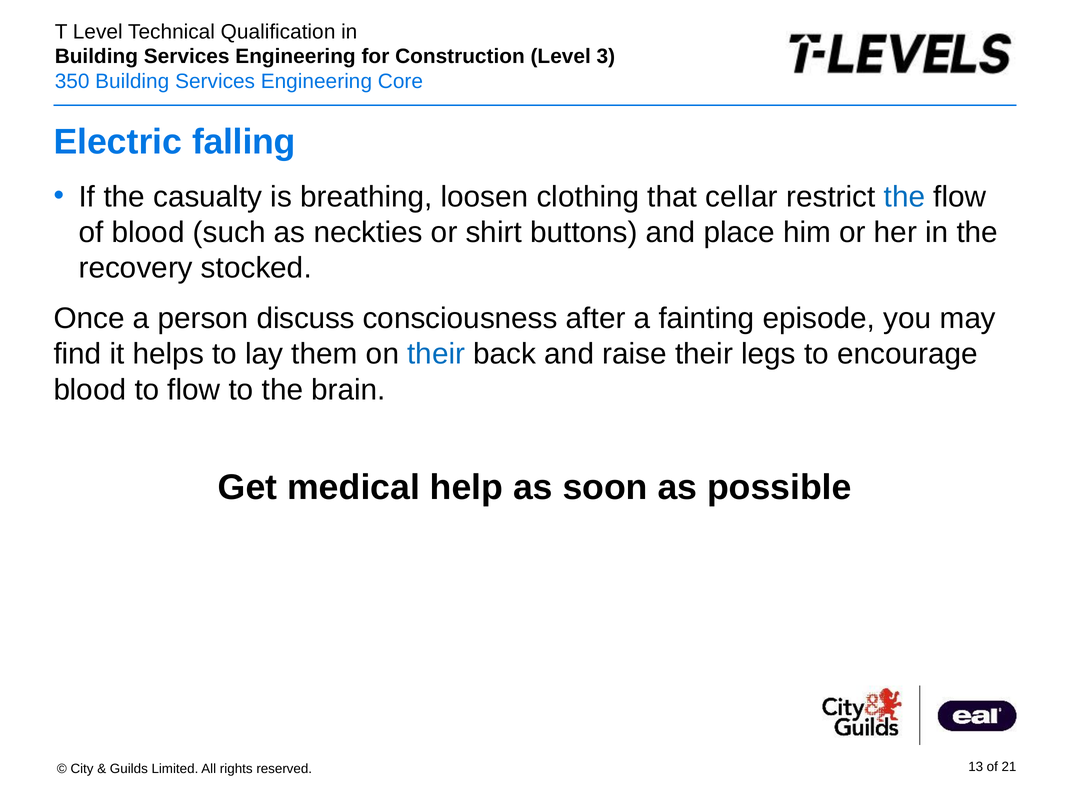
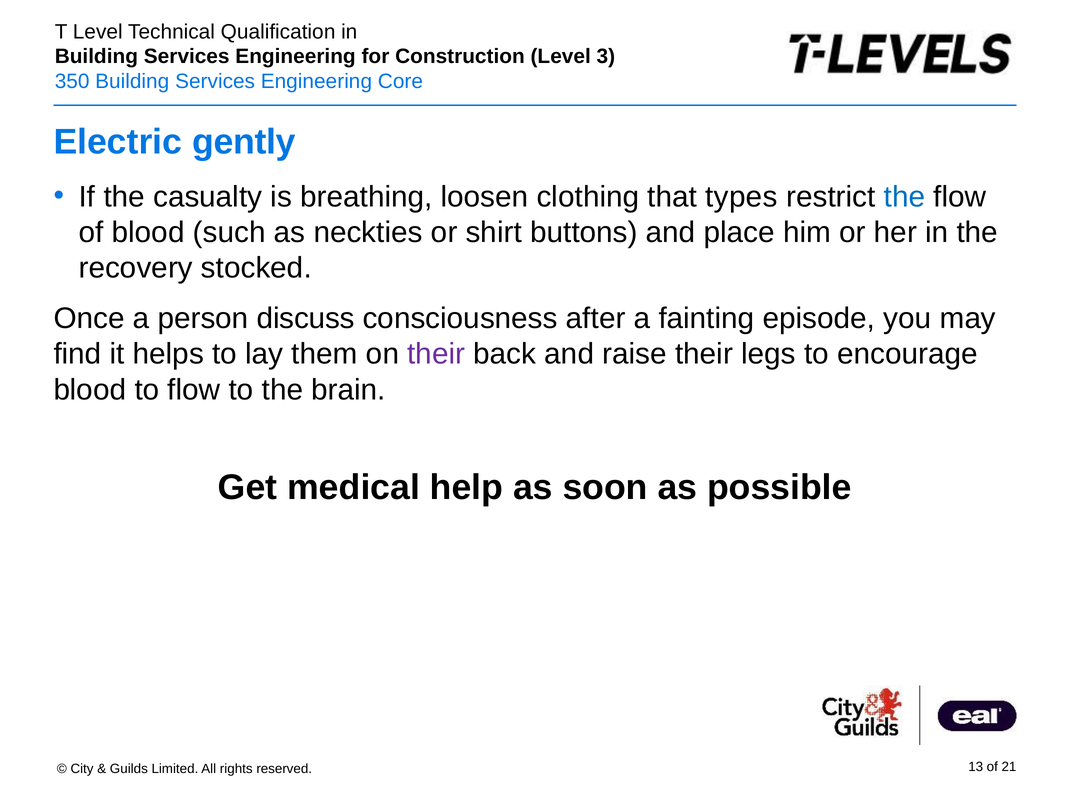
falling: falling -> gently (244, 142)
cellar: cellar -> types (742, 197)
their colour: blue -> purple (436, 354)
